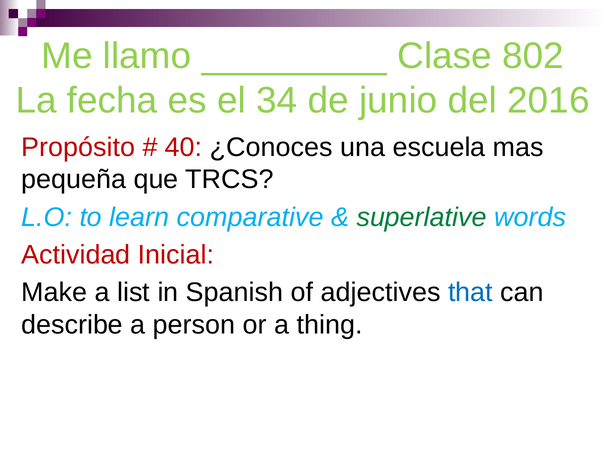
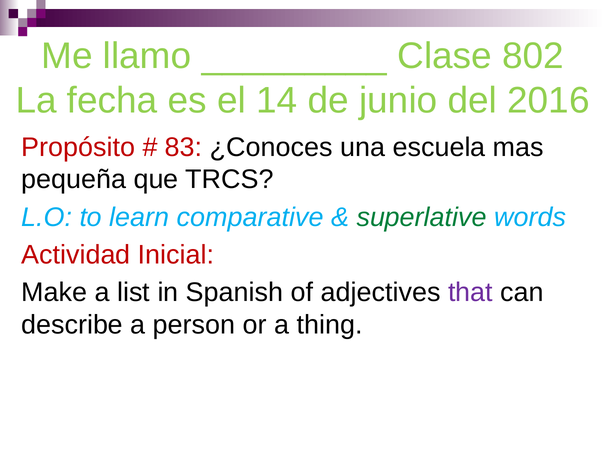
34: 34 -> 14 (277, 101)
40: 40 -> 83 (184, 147)
that colour: blue -> purple (470, 293)
